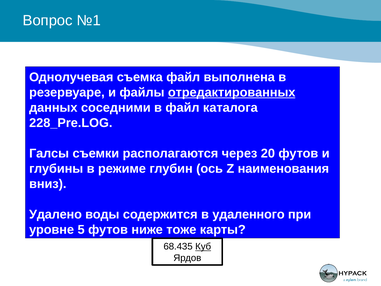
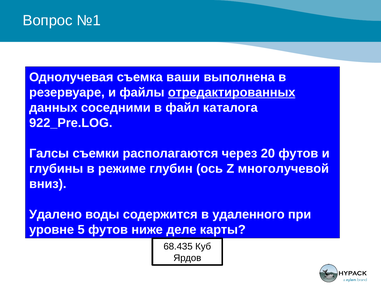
съемка файл: файл -> ваши (183, 77)
228_Pre.LOG: 228_Pre.LOG -> 922_Pre.LOG (71, 123)
наименования: наименования -> многолучевой (283, 168)
тоже: тоже -> деле (181, 229)
Куб underline: present -> none (203, 246)
